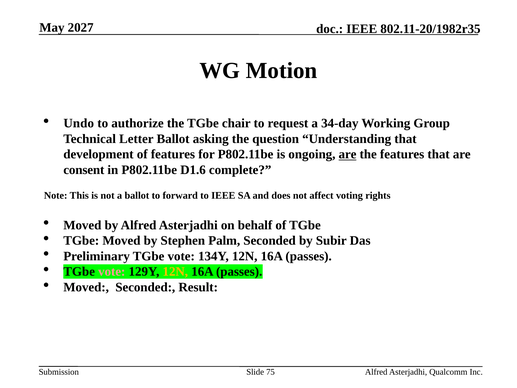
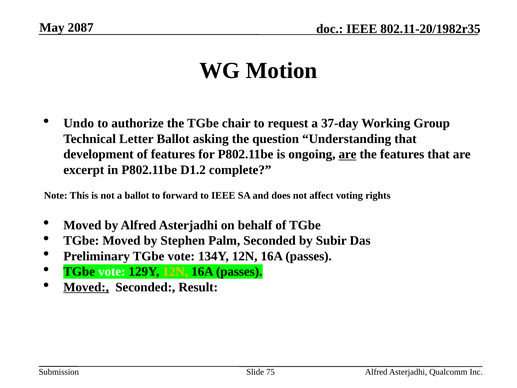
2027: 2027 -> 2087 (81, 27)
34-day: 34-day -> 37-day (340, 123)
consent: consent -> excerpt (84, 170)
D1.6: D1.6 -> D1.2 (193, 170)
vote colour: pink -> white (112, 271)
Moved underline: none -> present (86, 287)
